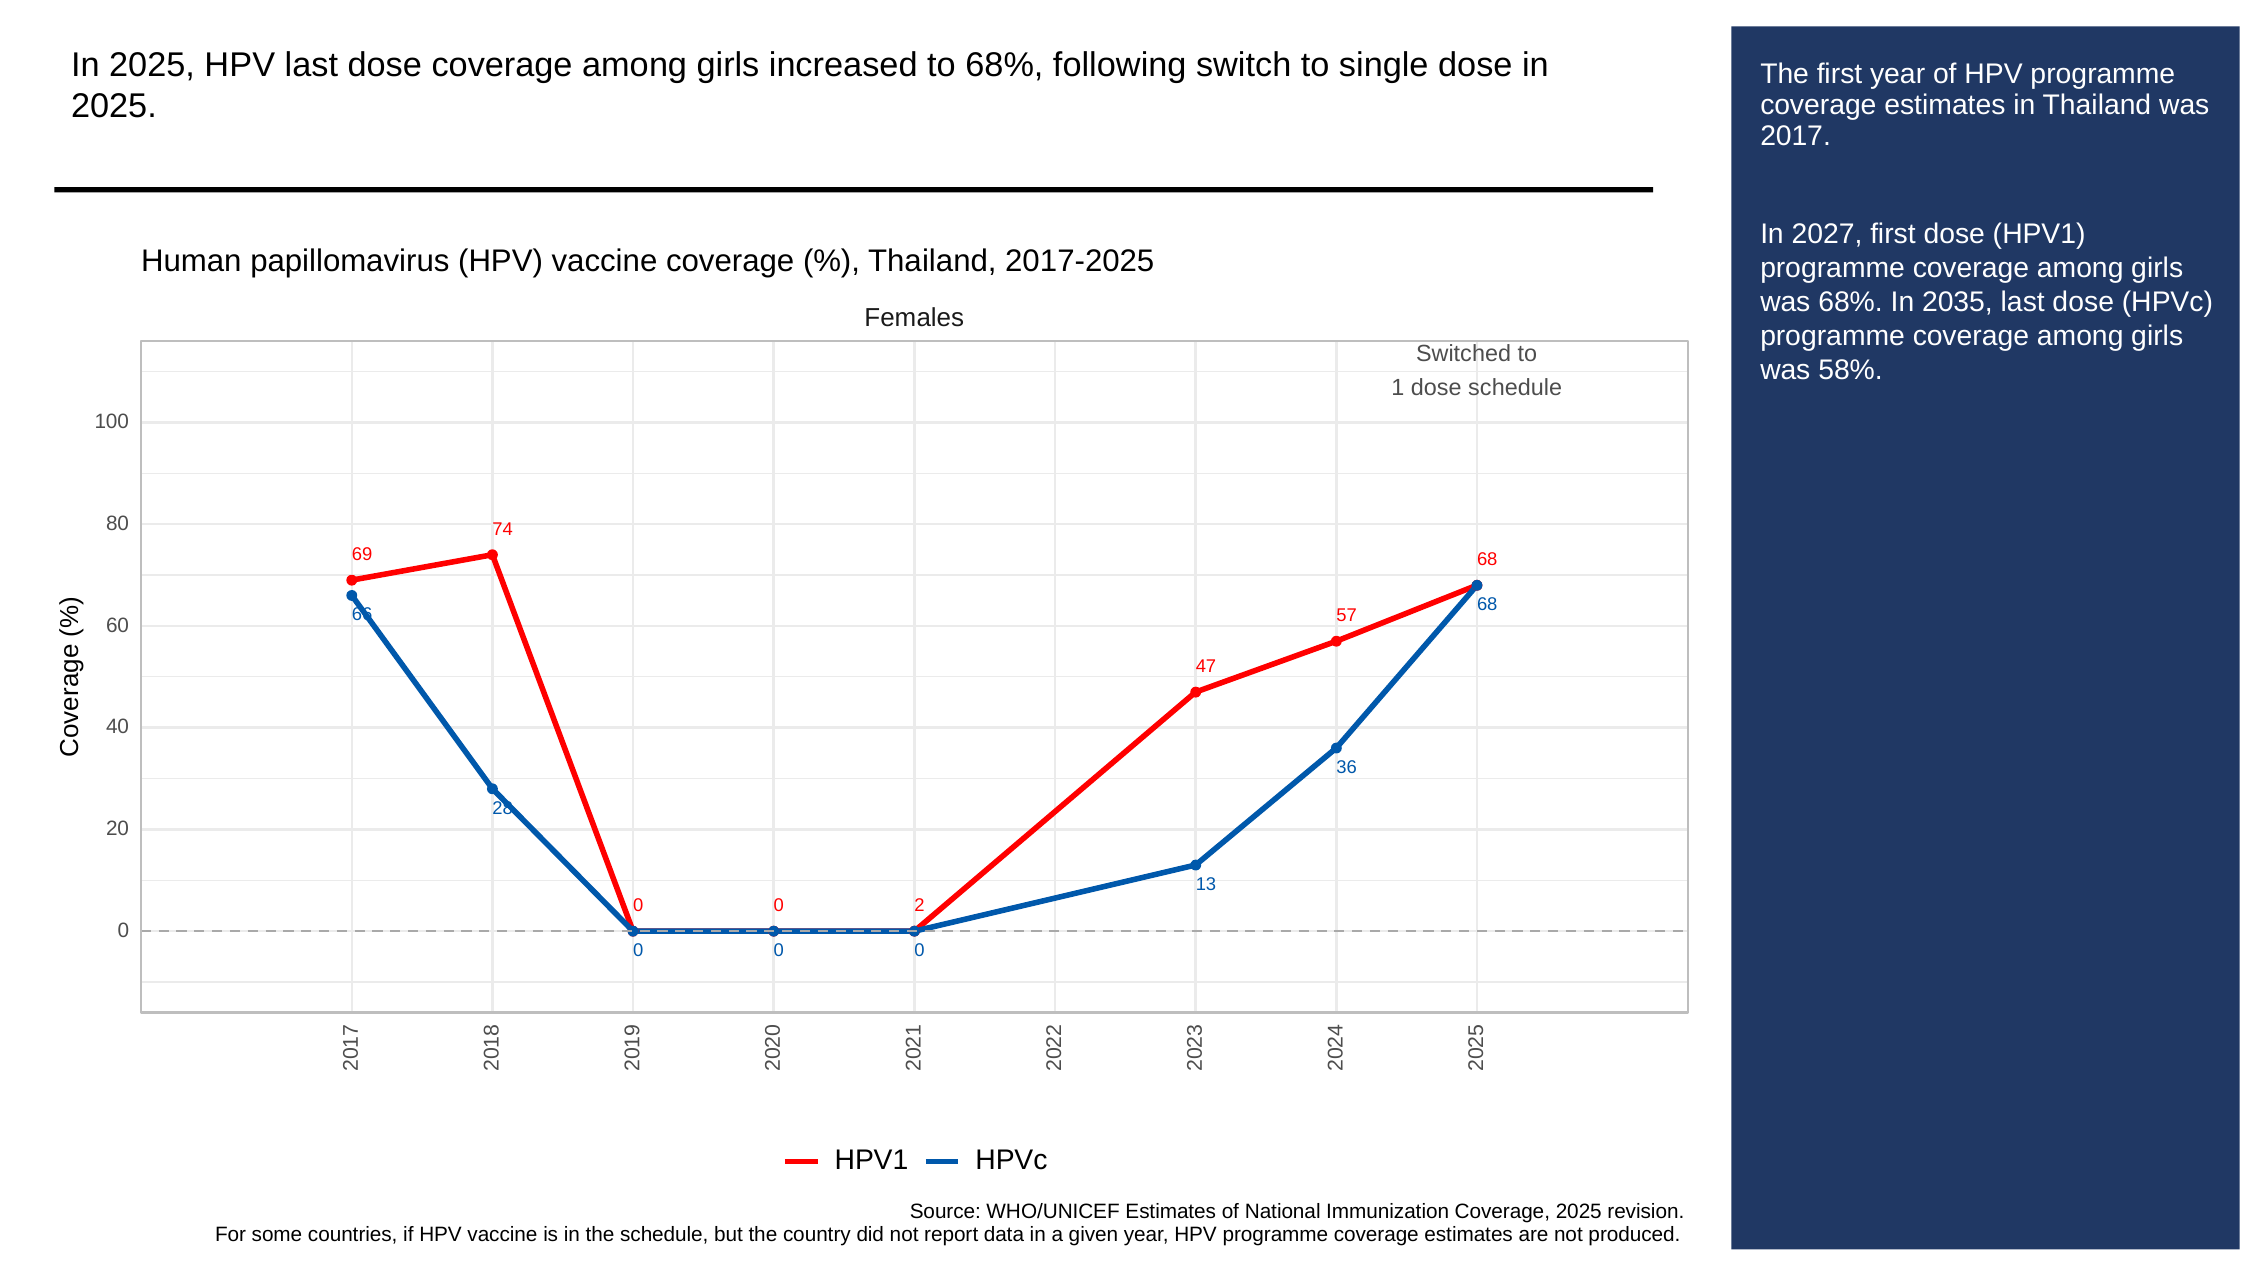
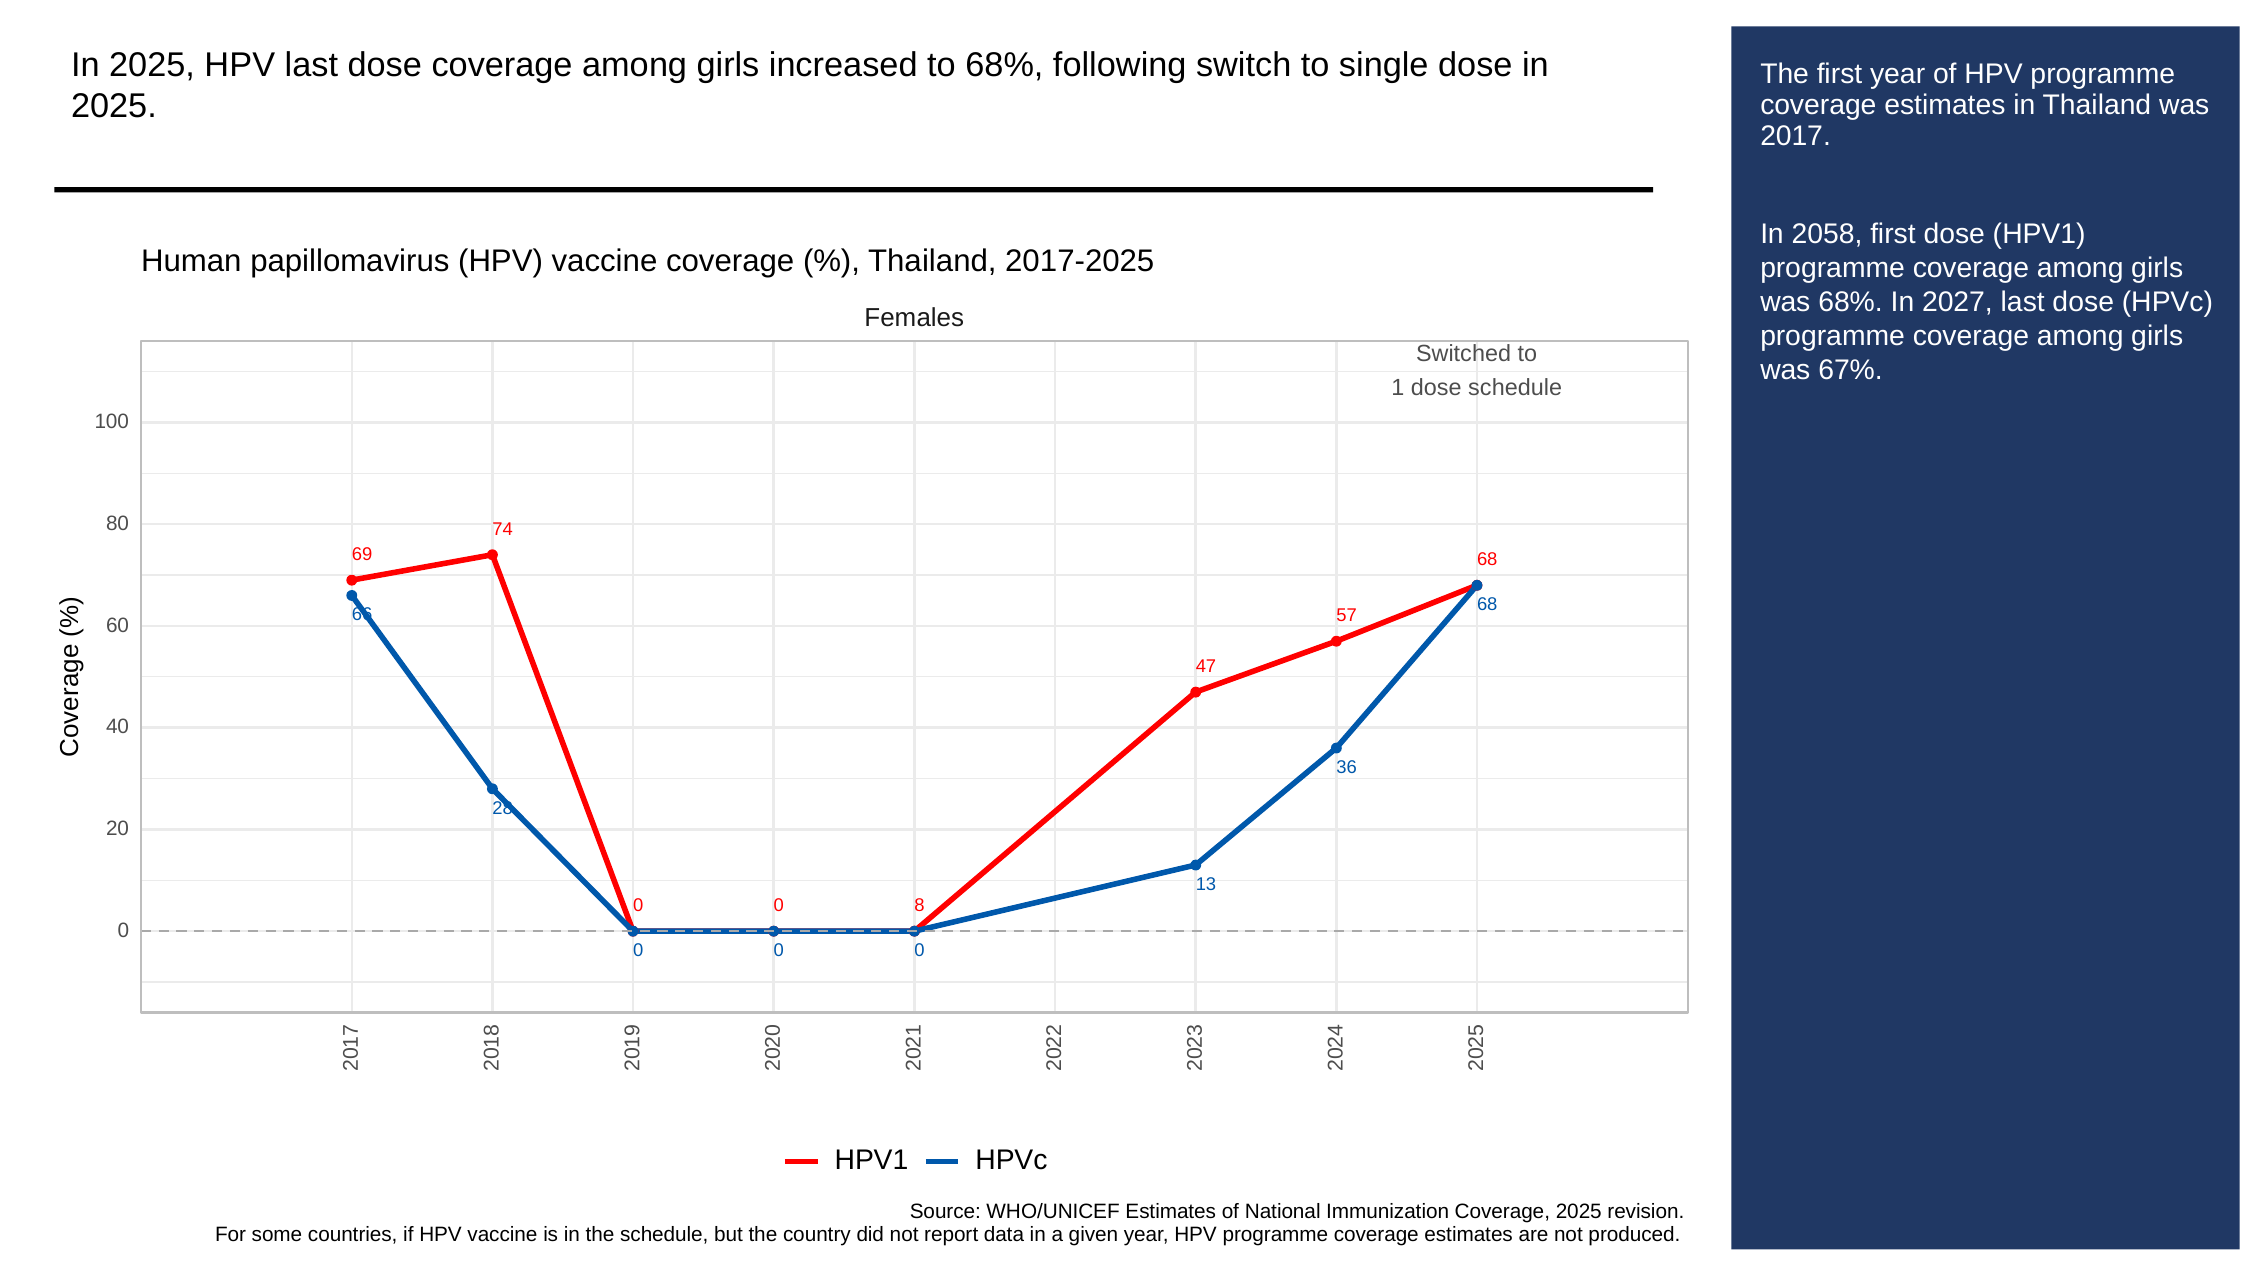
2027: 2027 -> 2058 (1827, 234)
2035: 2035 -> 2027 (1957, 302)
58%: 58% -> 67% (1851, 370)
0 0 2: 2 -> 8 (919, 905)
